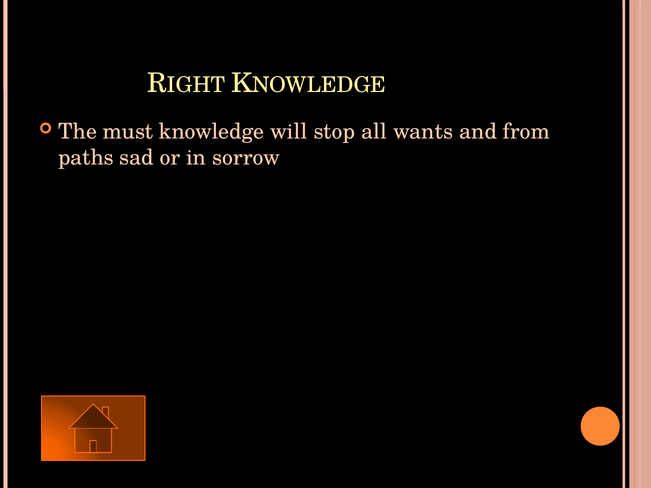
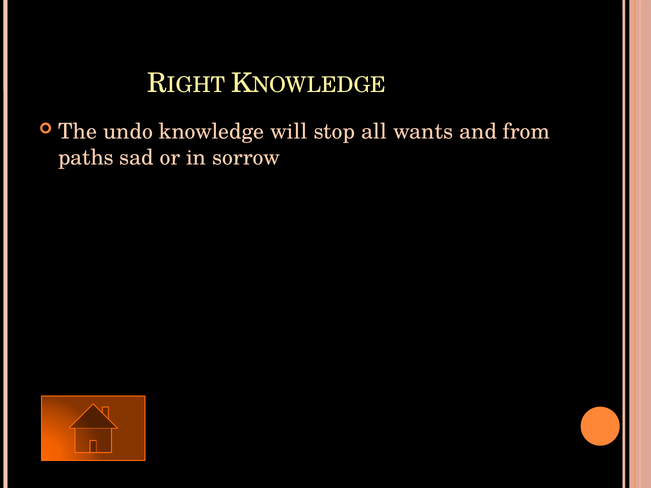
must: must -> undo (128, 132)
